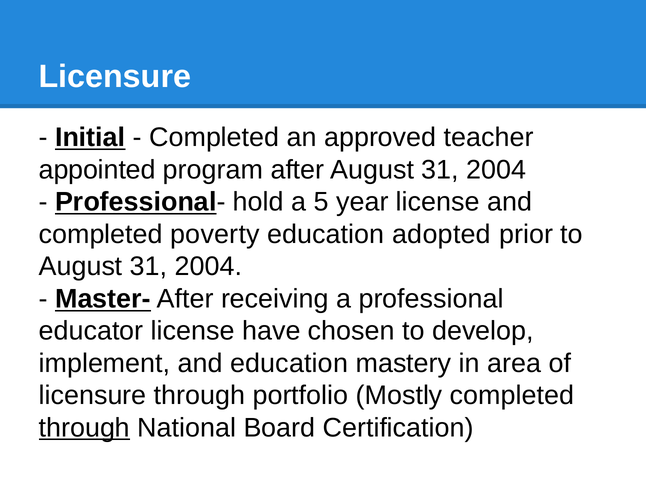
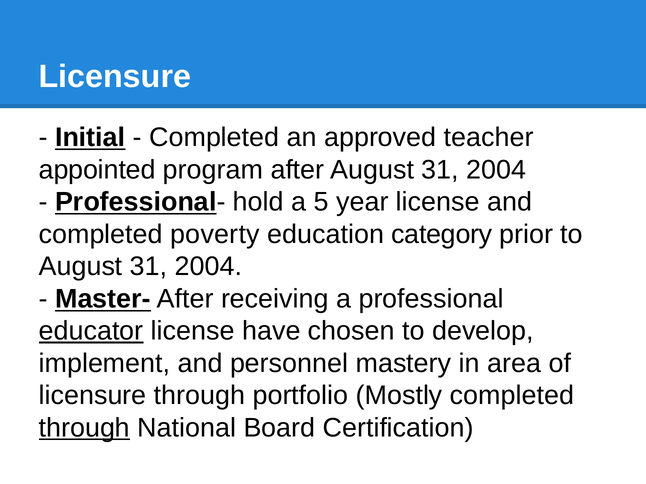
adopted: adopted -> category (442, 234)
educator underline: none -> present (91, 331)
and education: education -> personnel (289, 364)
